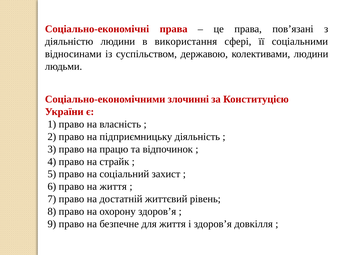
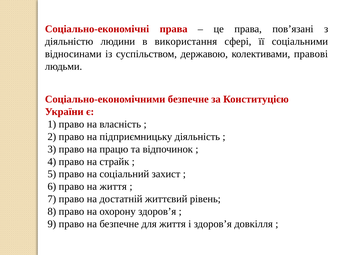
колективами людини: людини -> правові (311, 54)
Соціально-економічними злочинні: злочинні -> безпечне (188, 100)
